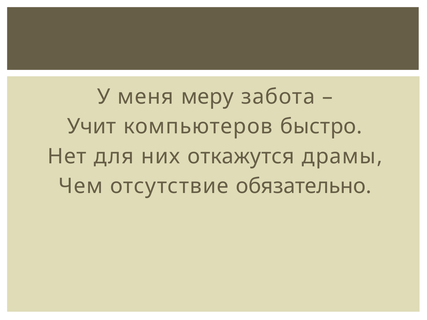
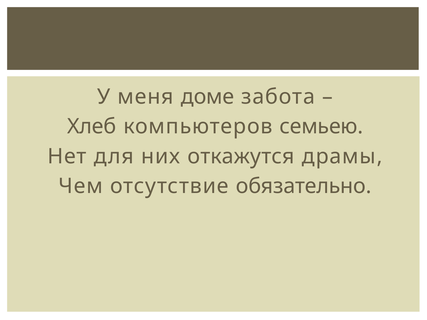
меру: меру -> доме (208, 97)
Учит: Учит -> Хлеб (92, 127)
быстро: быстро -> семьею (321, 127)
